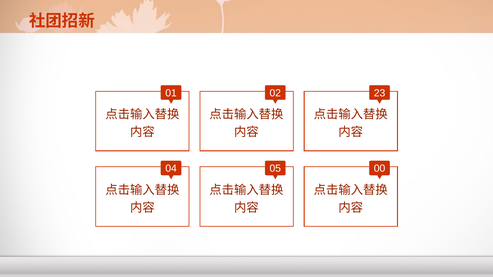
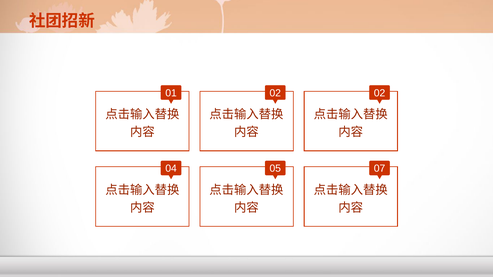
02 23: 23 -> 02 (380, 93)
00: 00 -> 07 (380, 169)
